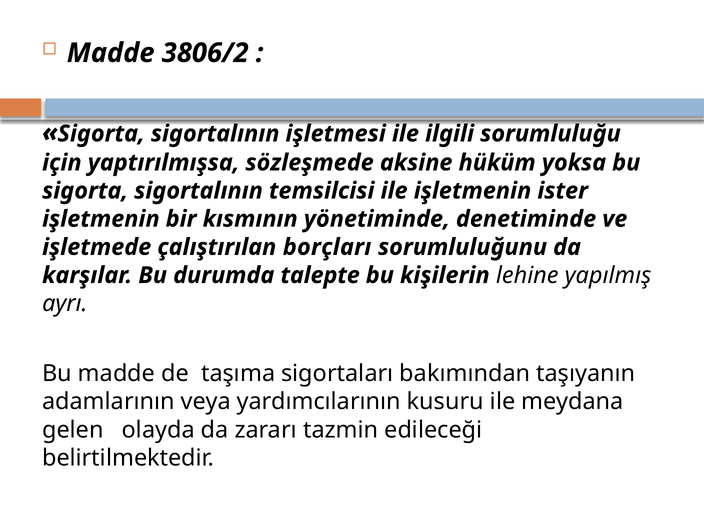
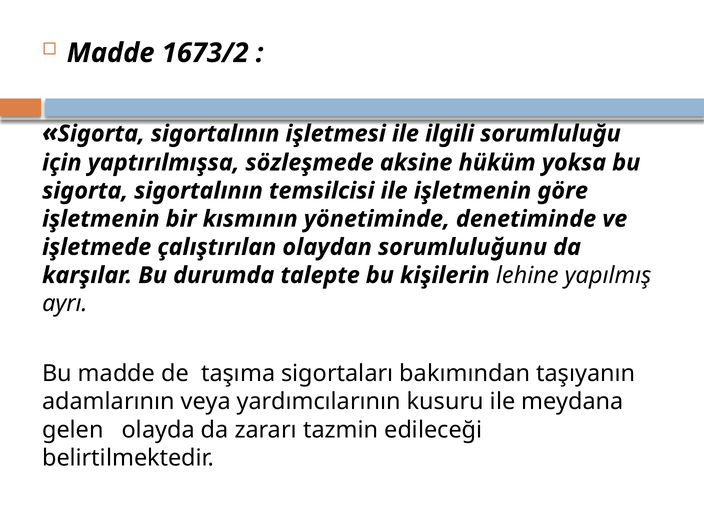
3806/2: 3806/2 -> 1673/2 (205, 53)
ister: ister -> göre (563, 191)
borçları: borçları -> olaydan (327, 247)
